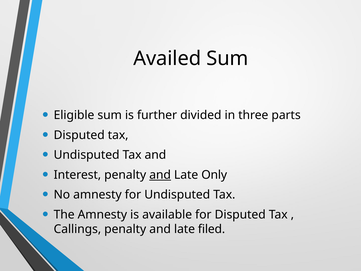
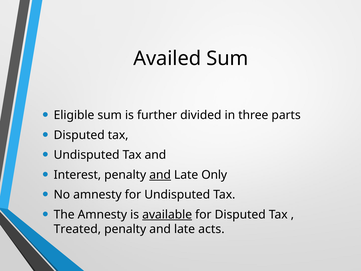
available underline: none -> present (167, 214)
Callings: Callings -> Treated (77, 229)
filed: filed -> acts (211, 229)
